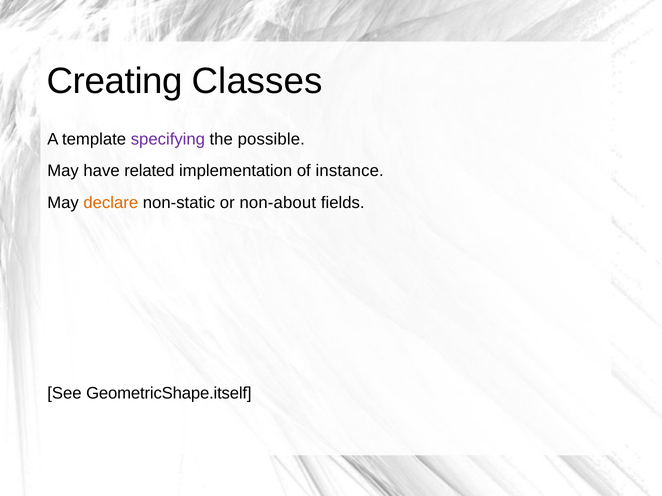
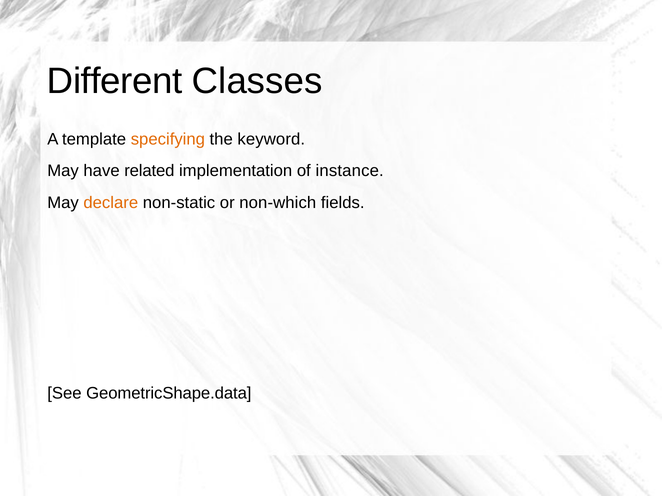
Creating: Creating -> Different (115, 81)
specifying colour: purple -> orange (168, 139)
possible: possible -> keyword (271, 139)
non-about: non-about -> non-which (278, 203)
GeometricShape.itself: GeometricShape.itself -> GeometricShape.data (169, 394)
